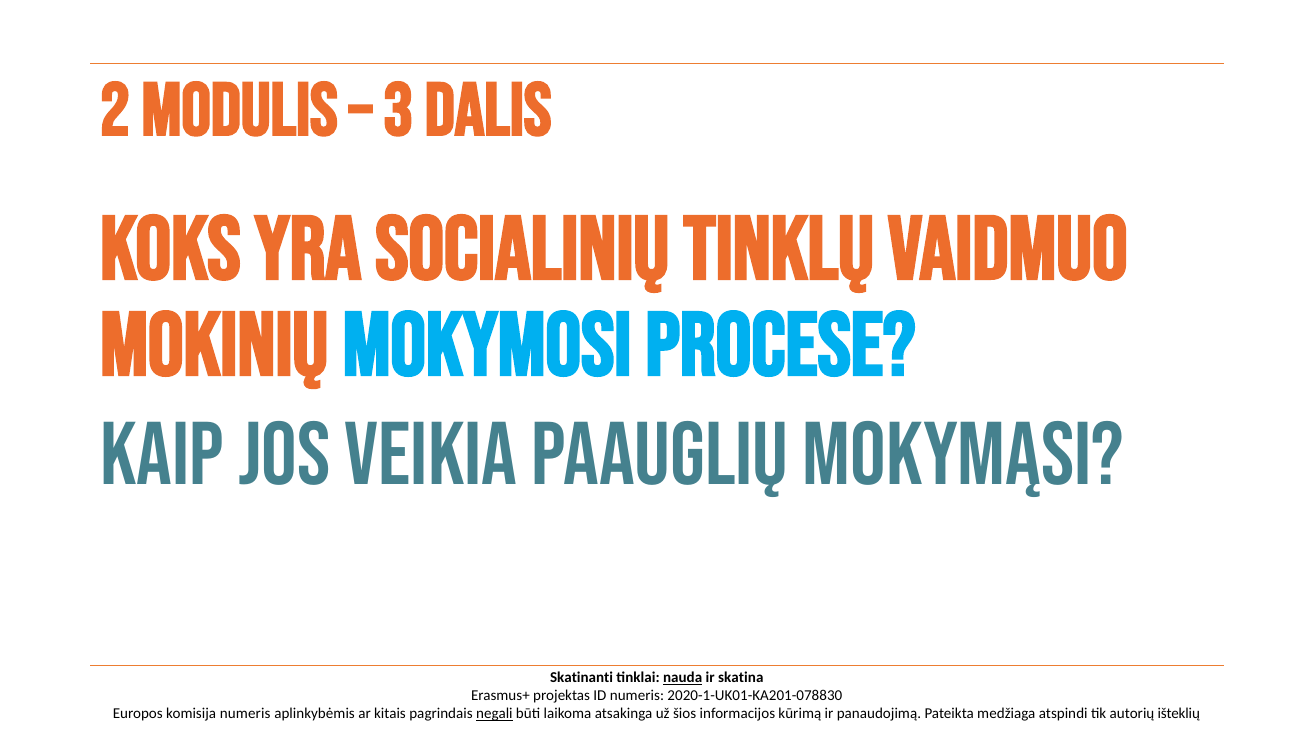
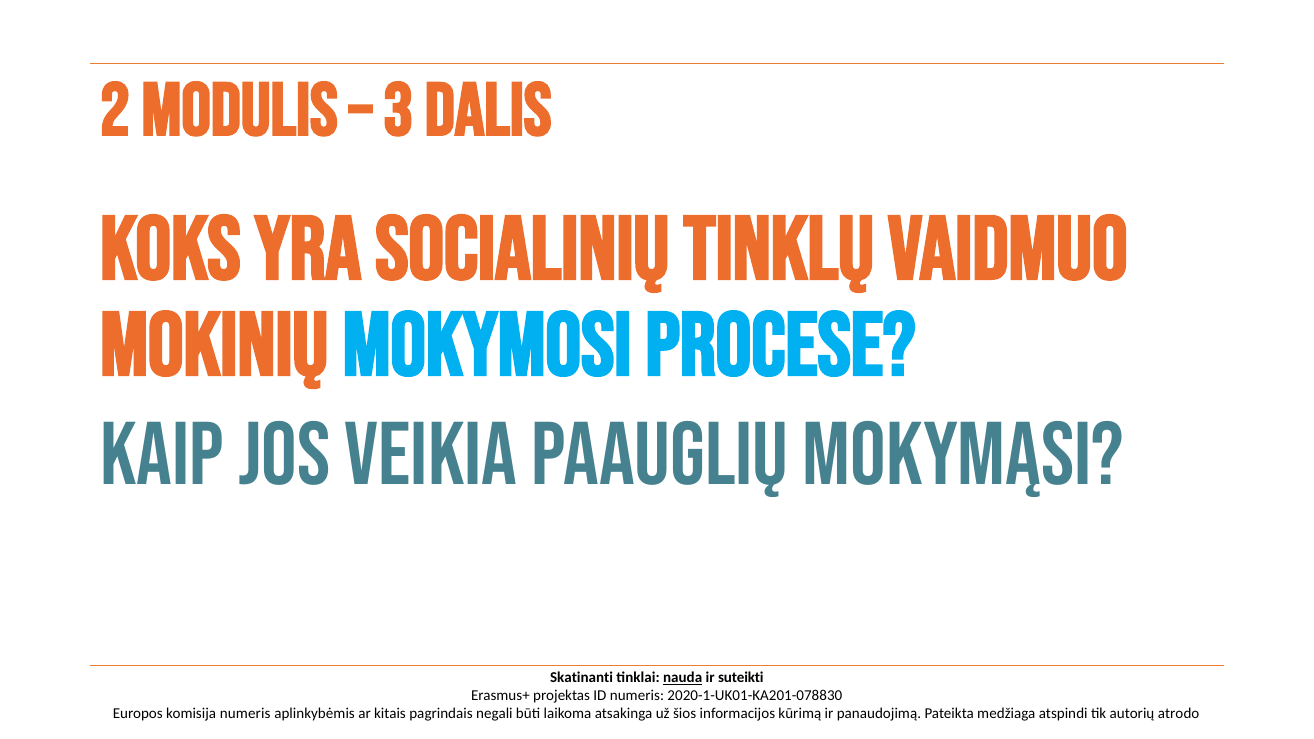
skatina: skatina -> suteikti (741, 678)
negali underline: present -> none (494, 714)
išteklių: išteklių -> atrodo (1179, 714)
